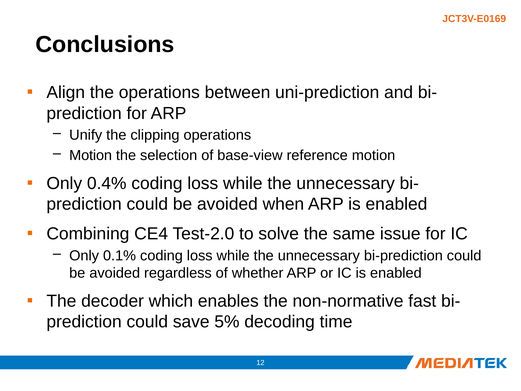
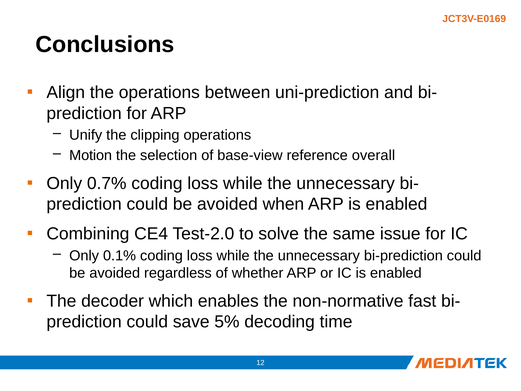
reference motion: motion -> overall (374, 155)
0.4%: 0.4% -> 0.7% (107, 183)
